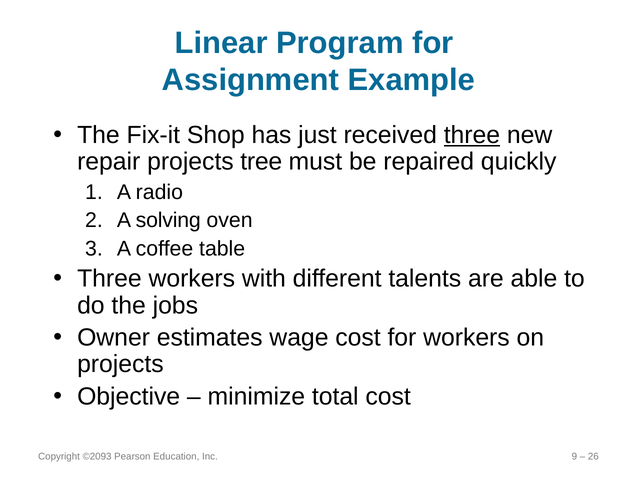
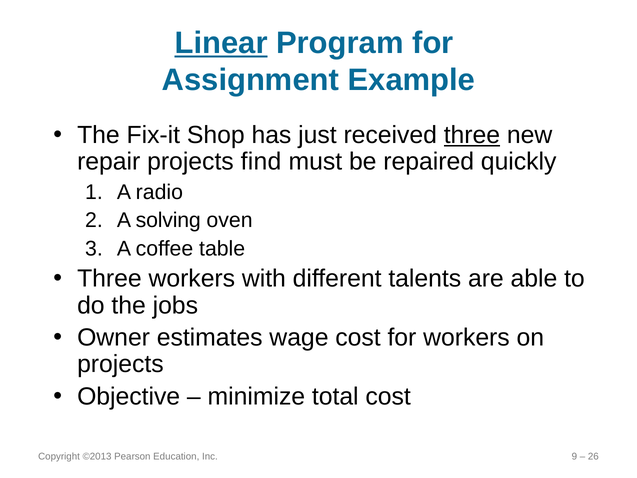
Linear underline: none -> present (221, 43)
tree: tree -> find (261, 162)
©2093: ©2093 -> ©2013 (97, 456)
